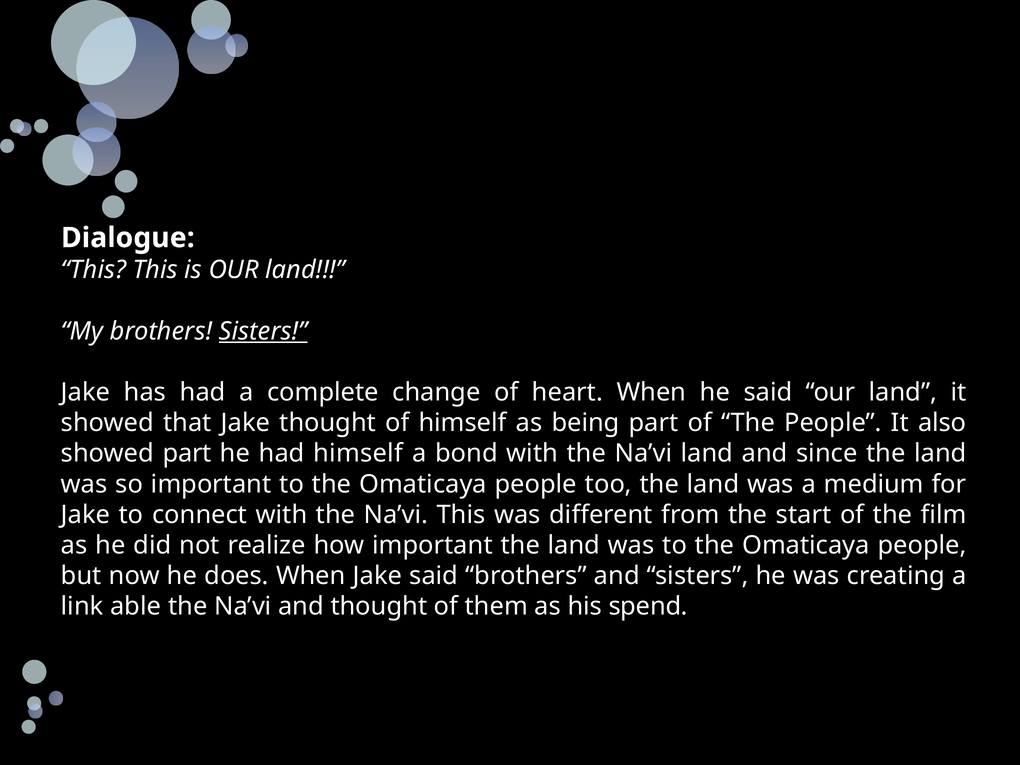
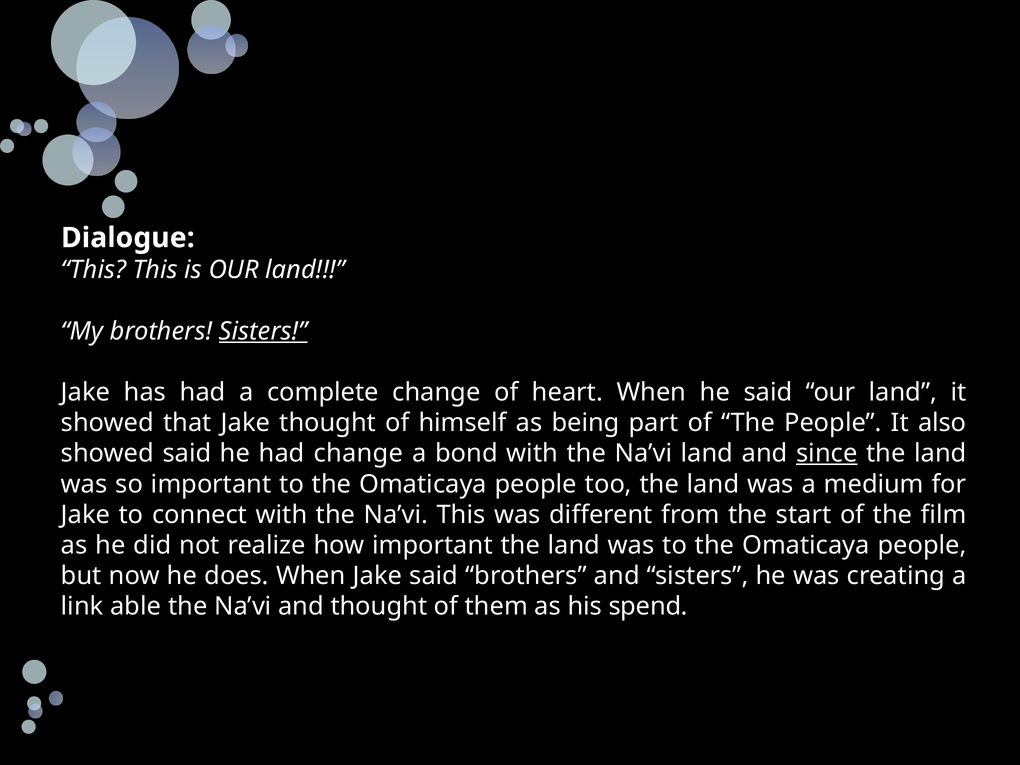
showed part: part -> said (187, 454)
had himself: himself -> change (358, 454)
since underline: none -> present (827, 454)
